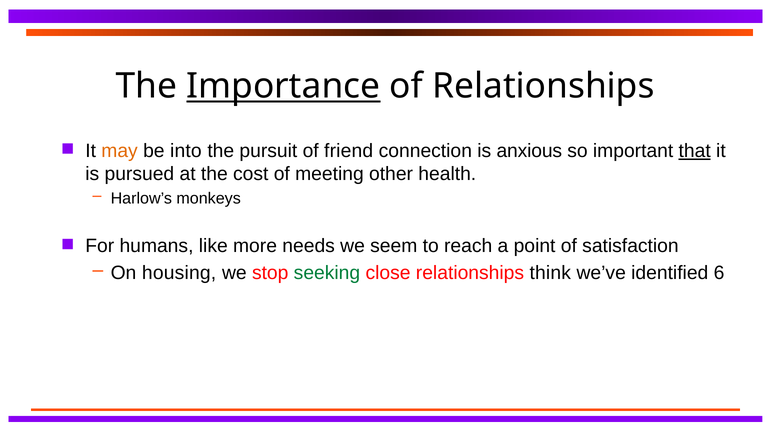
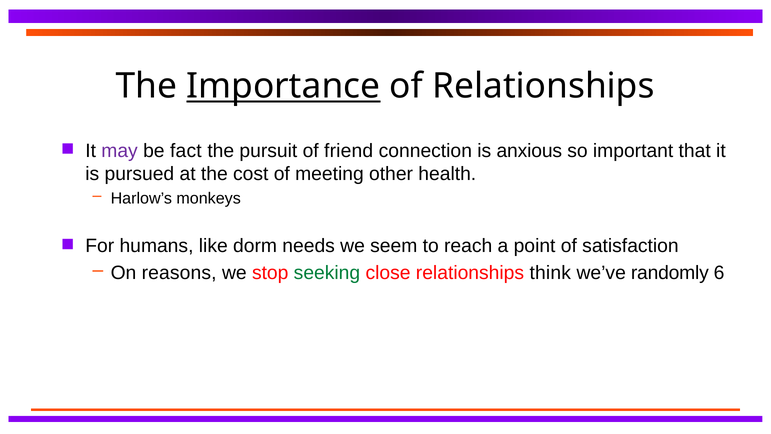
may colour: orange -> purple (120, 151)
into: into -> fact (186, 151)
that underline: present -> none (695, 151)
more: more -> dorm (255, 246)
housing: housing -> reasons (179, 273)
identified: identified -> randomly (670, 273)
